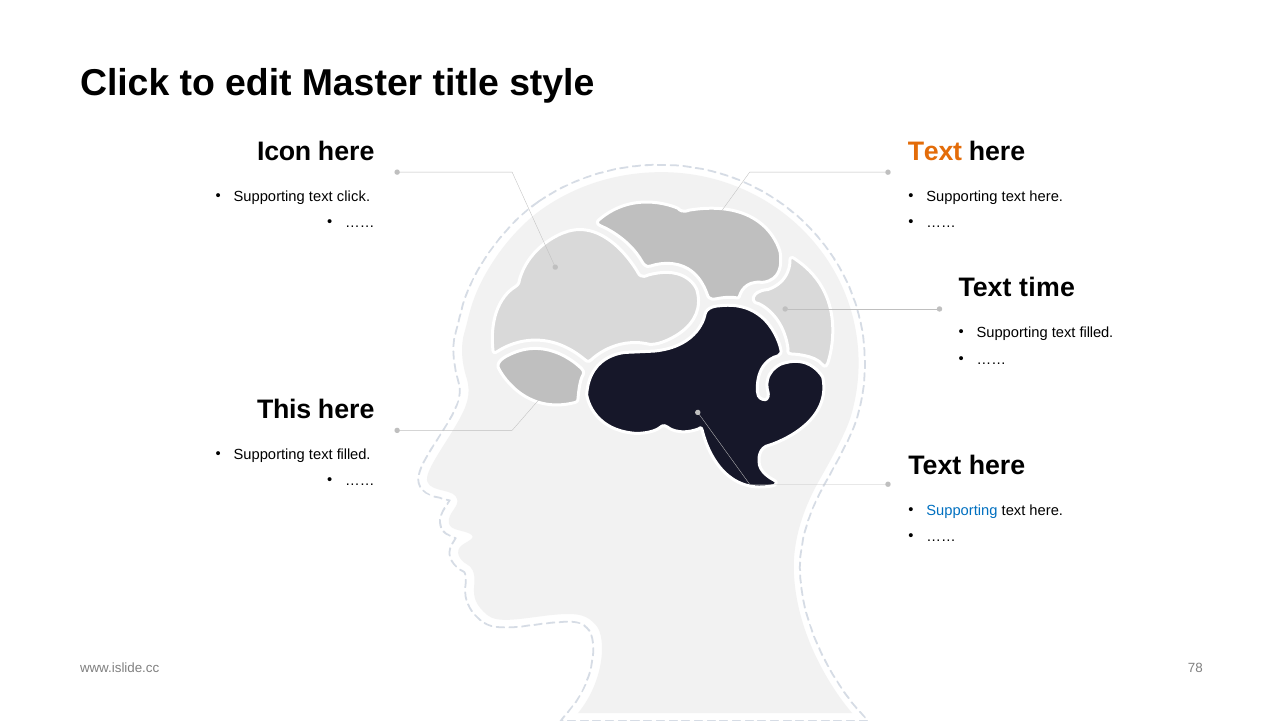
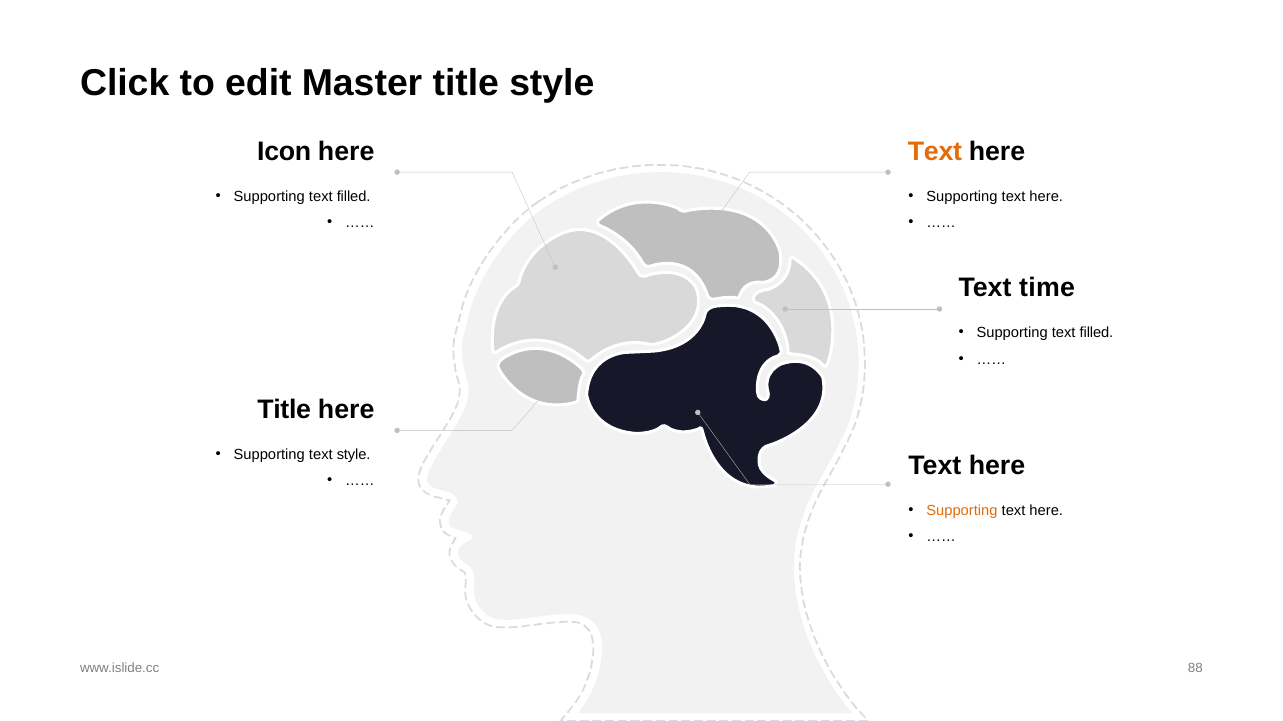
click: click -> filled (354, 197)
This: This -> Title (284, 410)
filled: filled -> style (354, 455)
Supporting colour: blue -> orange (962, 511)
78: 78 -> 88 (1195, 668)
